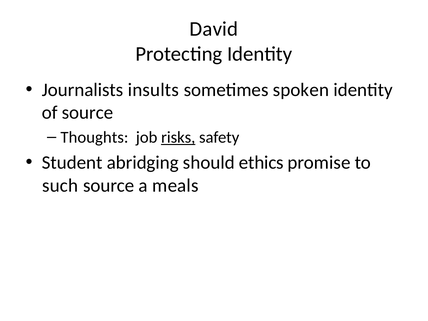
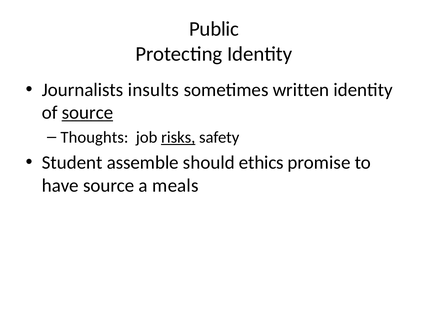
David: David -> Public (214, 29)
spoken: spoken -> written (301, 90)
source underline: none -> present (88, 113)
abridging: abridging -> assemble (143, 163)
such: such -> have (60, 185)
